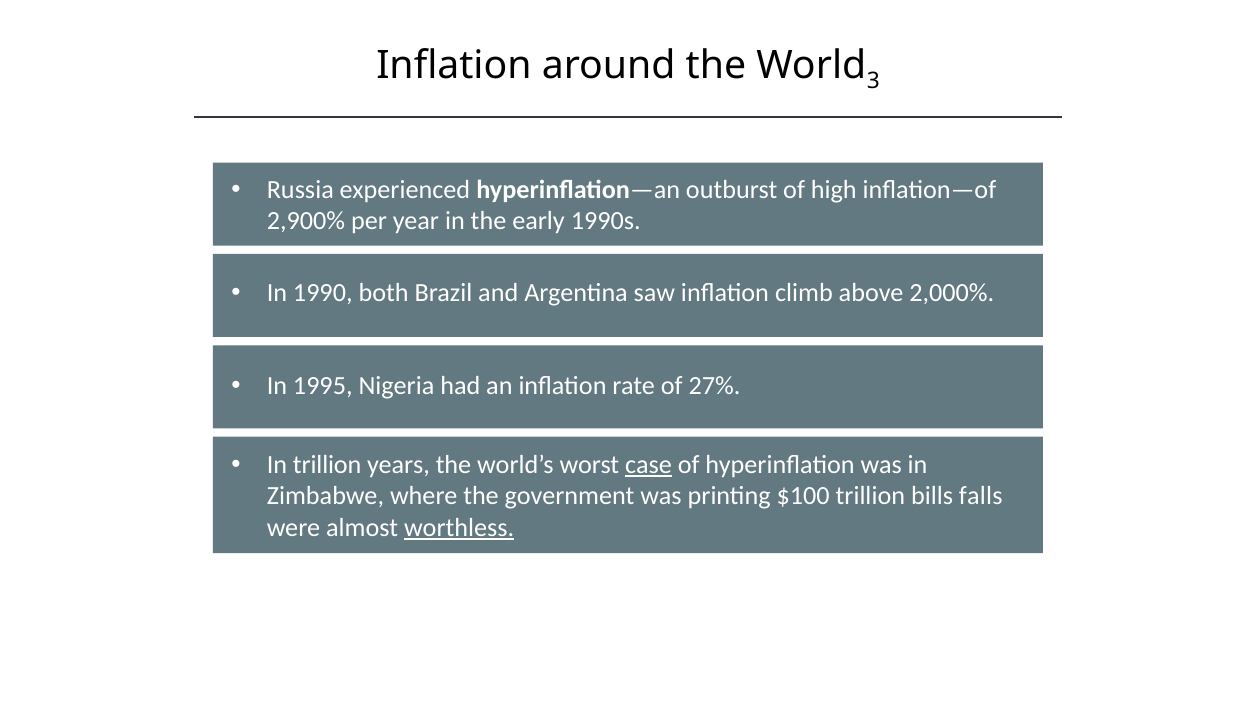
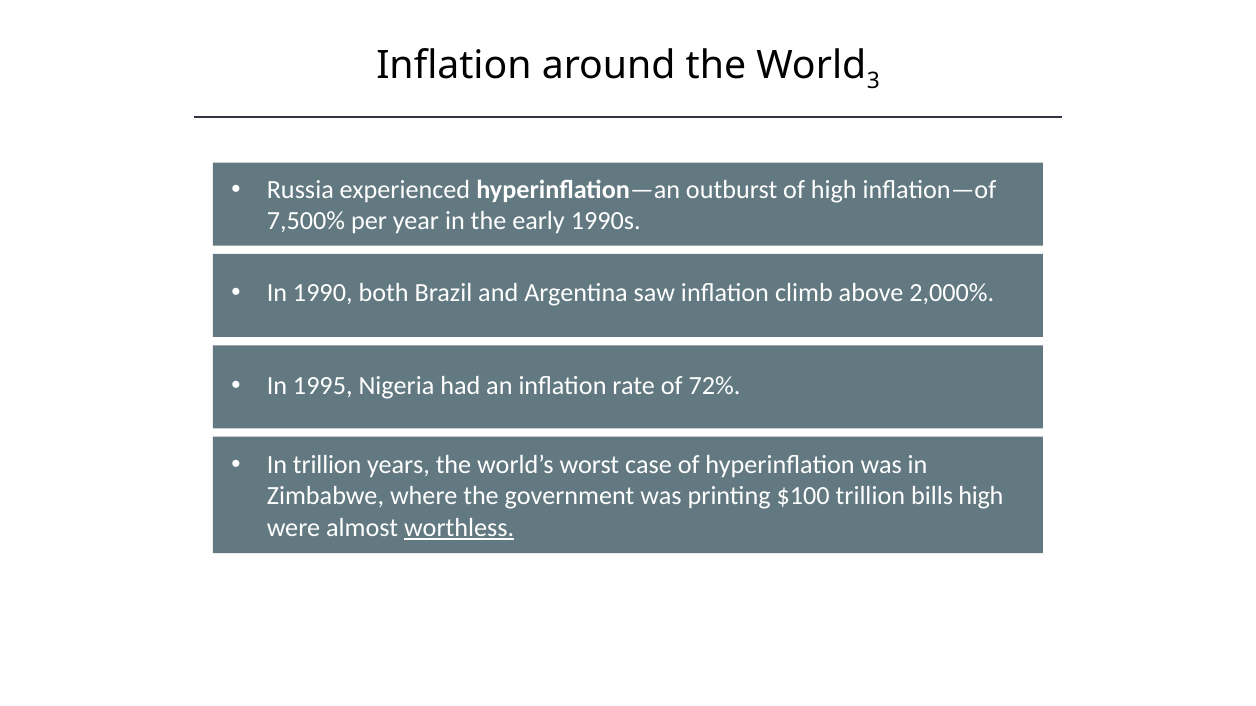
2,900%: 2,900% -> 7,500% (306, 222)
27%: 27% -> 72% (714, 386)
case underline: present -> none (649, 465)
bills falls: falls -> high (981, 497)
